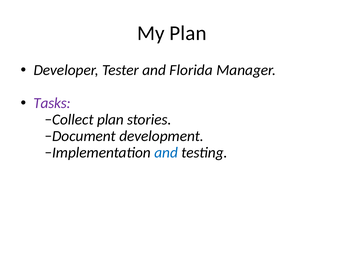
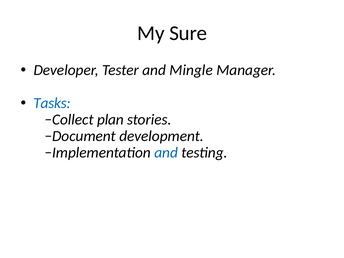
My Plan: Plan -> Sure (188, 33)
Florida: Florida -> Mingle (191, 70)
Tasks colour: purple -> blue (52, 103)
